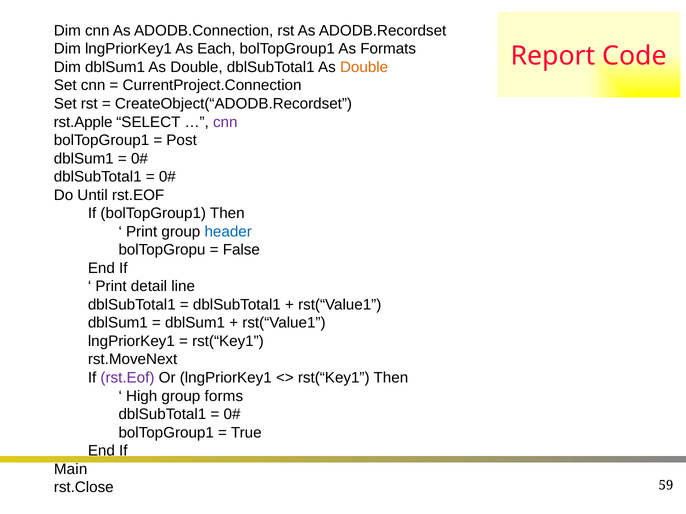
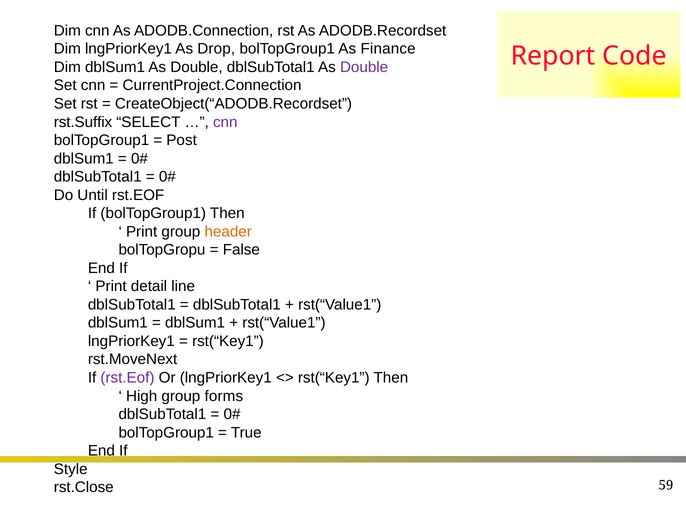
Each: Each -> Drop (216, 49)
Formats: Formats -> Finance (388, 49)
Double colour: orange -> purple (364, 67)
rst.Apple: rst.Apple -> rst.Suffix (83, 122)
header colour: blue -> orange (228, 232)
Main: Main -> Style (71, 470)
